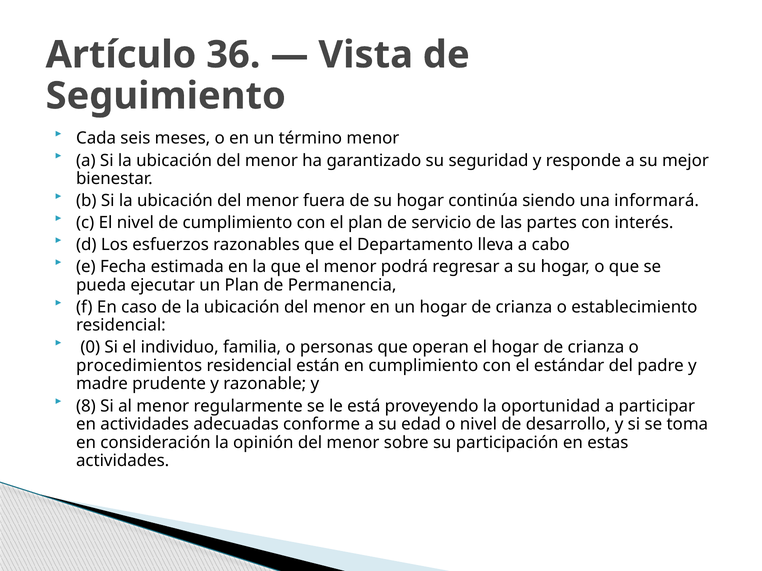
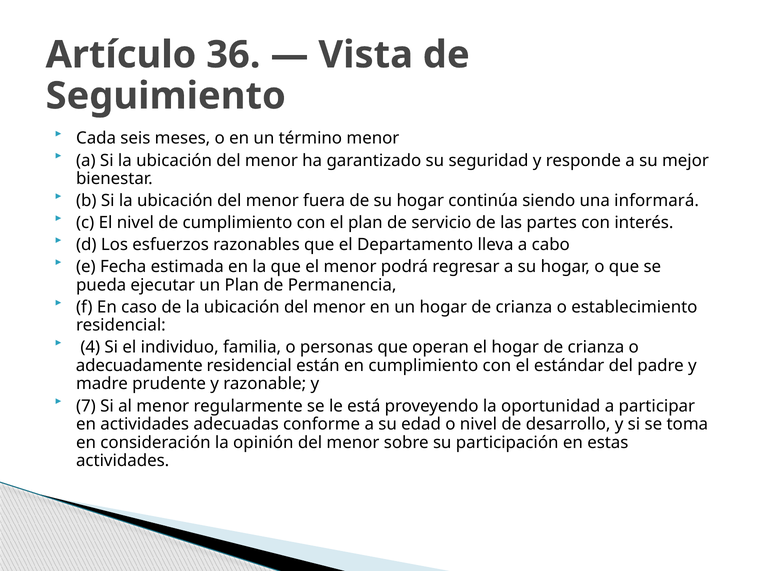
0: 0 -> 4 (90, 348)
procedimientos: procedimientos -> adecuadamente (139, 366)
8: 8 -> 7 (86, 406)
